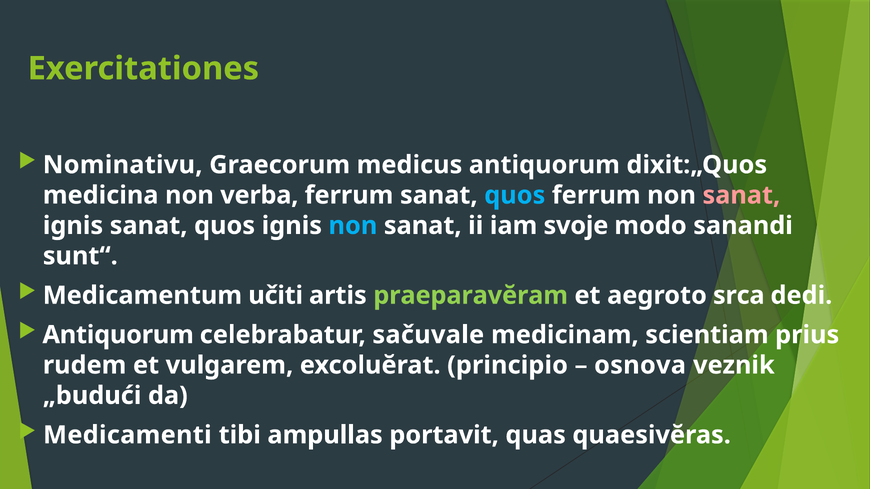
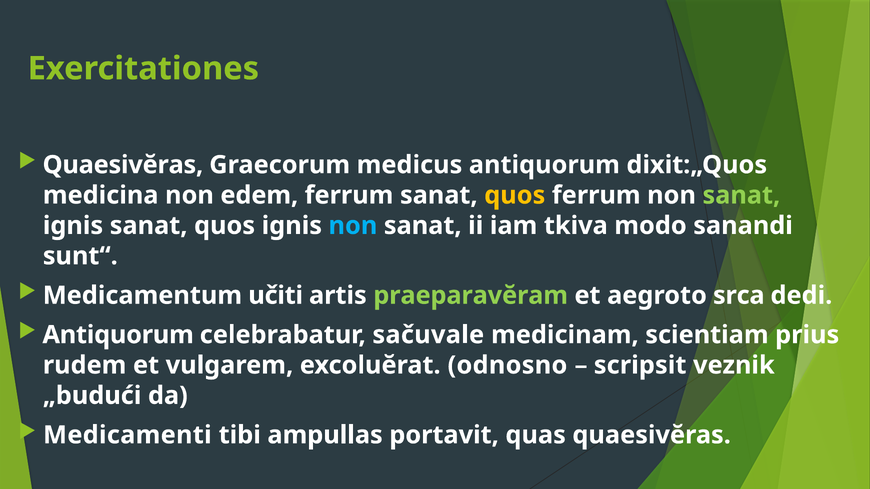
Nominativu: Nominativu -> Quaesivĕras (123, 165)
verba: verba -> edem (259, 195)
quos colour: light blue -> yellow (515, 195)
sanat colour: pink -> light green (741, 195)
svoje: svoje -> tkiva (576, 226)
principio: principio -> odnosno (507, 365)
osnova: osnova -> scripsit (640, 365)
